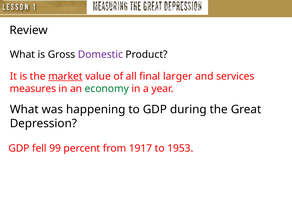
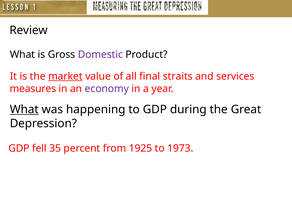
larger: larger -> straits (178, 76)
economy colour: green -> purple (107, 89)
What underline: none -> present (24, 109)
99: 99 -> 35 (55, 148)
1917: 1917 -> 1925 (140, 148)
1953: 1953 -> 1973 (180, 148)
